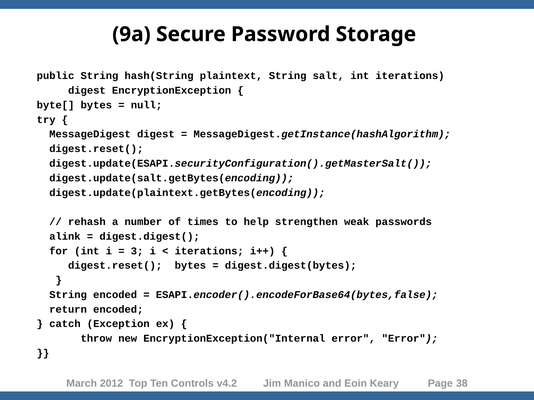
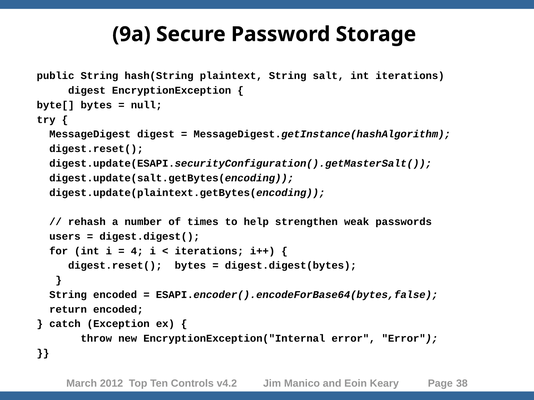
alink: alink -> users (65, 237)
3: 3 -> 4 (137, 251)
